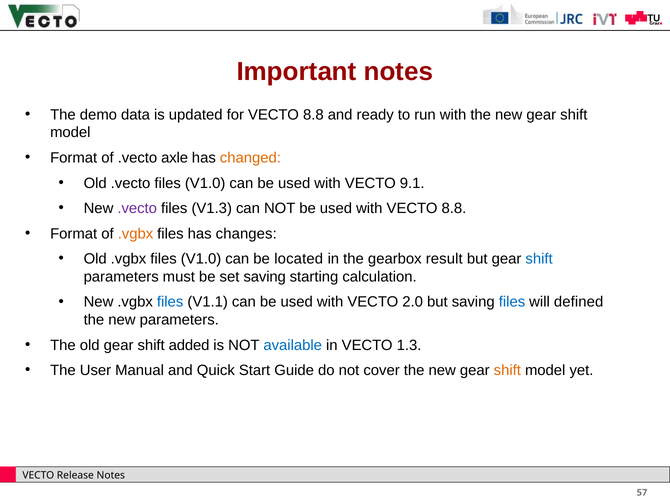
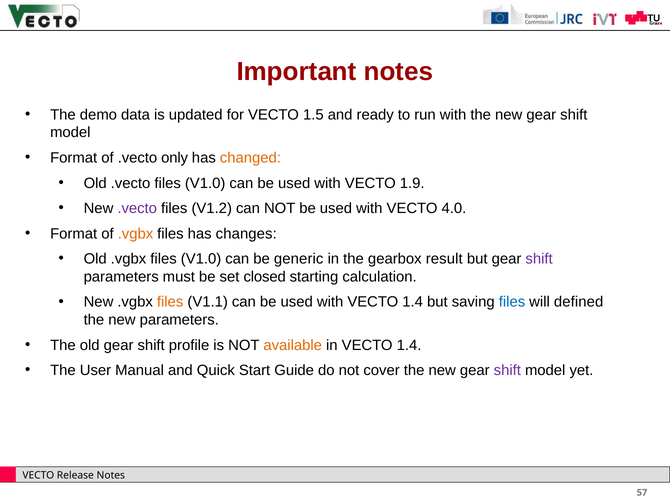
for VECTO 8.8: 8.8 -> 1.5 (313, 115)
axle: axle -> only (175, 158)
9.1: 9.1 -> 1.9 (412, 183)
V1.3: V1.3 -> V1.2 (212, 209)
with VECTO 8.8: 8.8 -> 4.0 (454, 209)
located: located -> generic (299, 259)
shift colour: blue -> purple (539, 259)
set saving: saving -> closed (265, 277)
files colour: blue -> orange (170, 302)
with VECTO 2.0: 2.0 -> 1.4 (413, 302)
added: added -> profile (189, 345)
available colour: blue -> orange (293, 345)
in VECTO 1.3: 1.3 -> 1.4 (409, 345)
shift colour: orange -> purple (507, 371)
